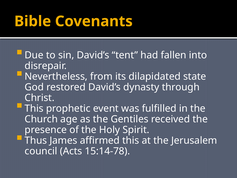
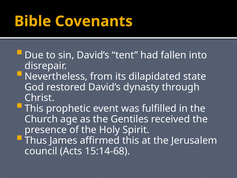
15:14-78: 15:14-78 -> 15:14-68 (107, 151)
